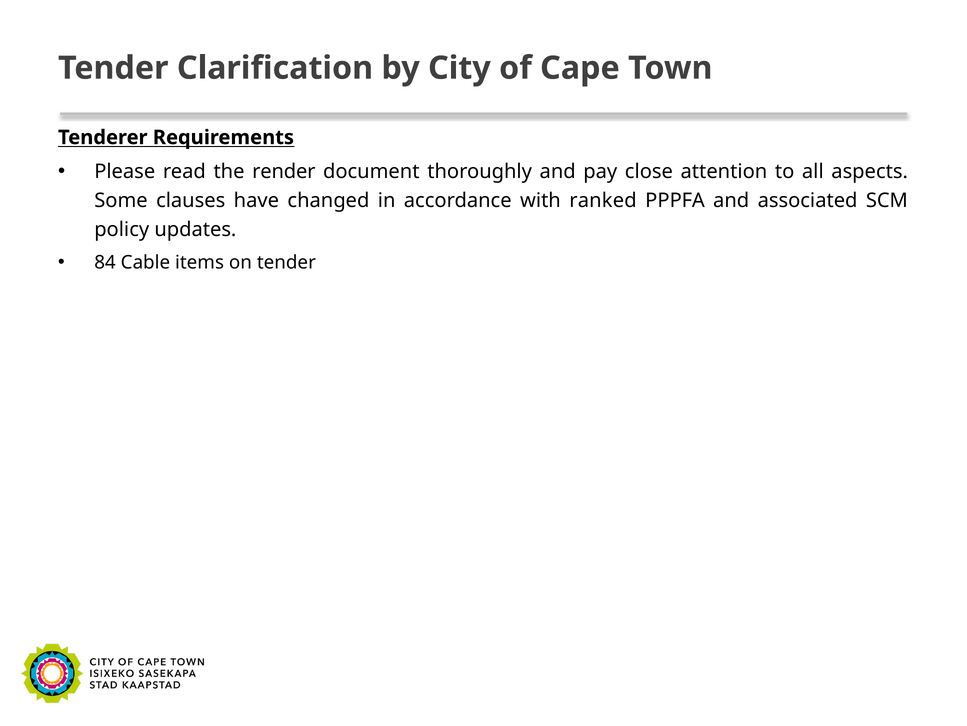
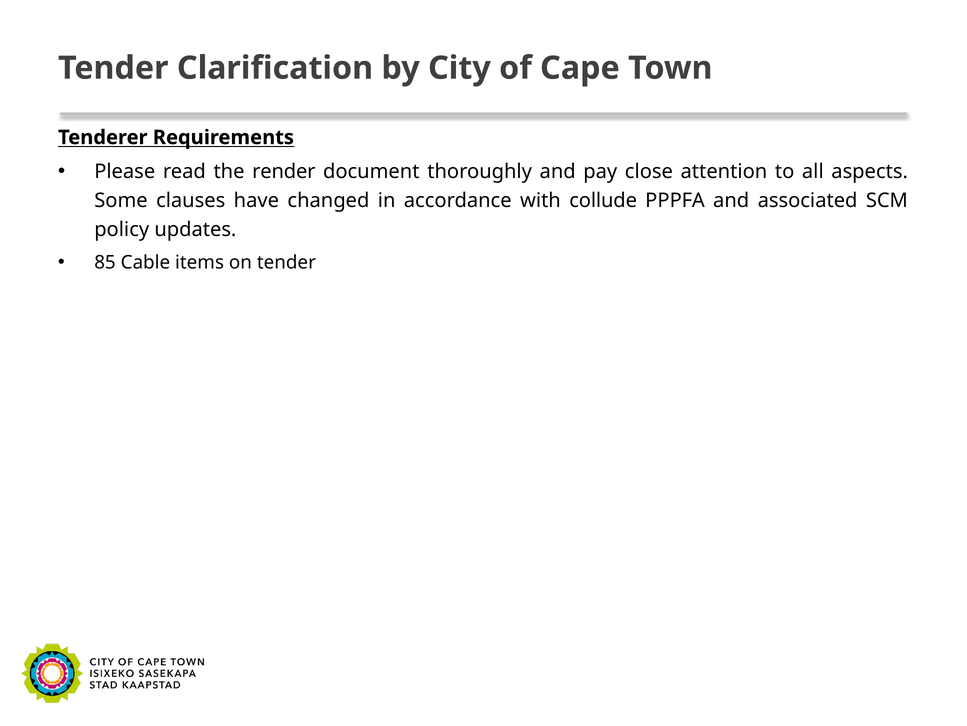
ranked: ranked -> collude (603, 200)
84: 84 -> 85 (105, 262)
